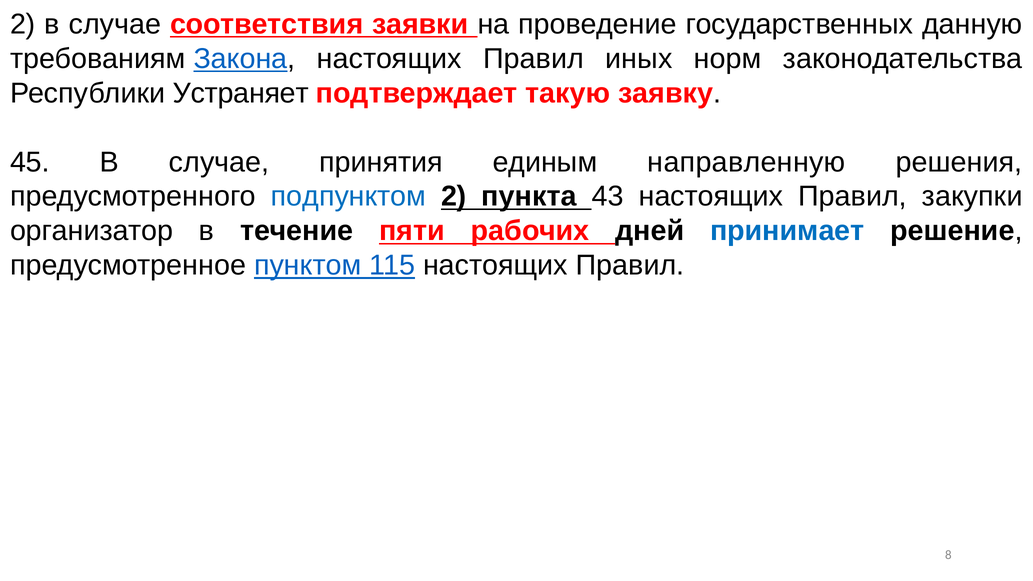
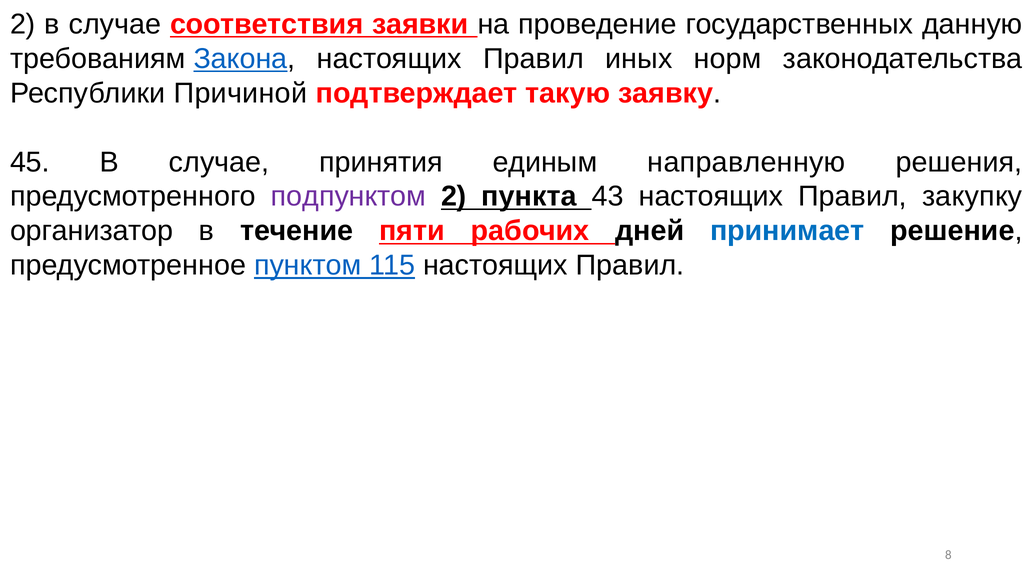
Устраняет: Устраняет -> Причиной (240, 93)
подпунктом colour: blue -> purple (348, 197)
закупки: закупки -> закупку (972, 197)
